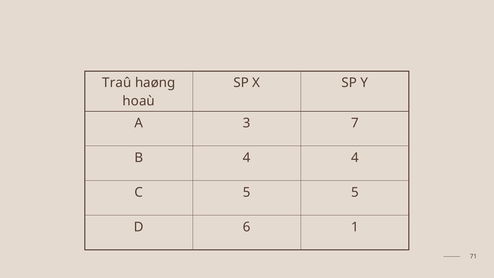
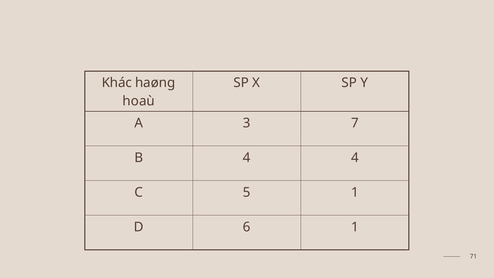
Traû: Traû -> Khác (117, 83)
5 5: 5 -> 1 (355, 192)
